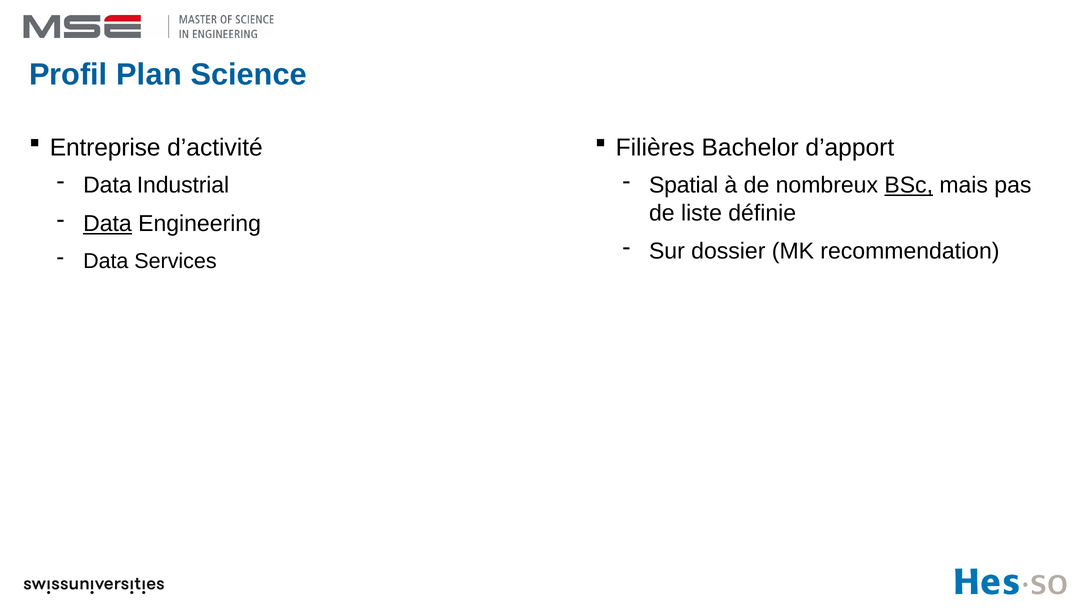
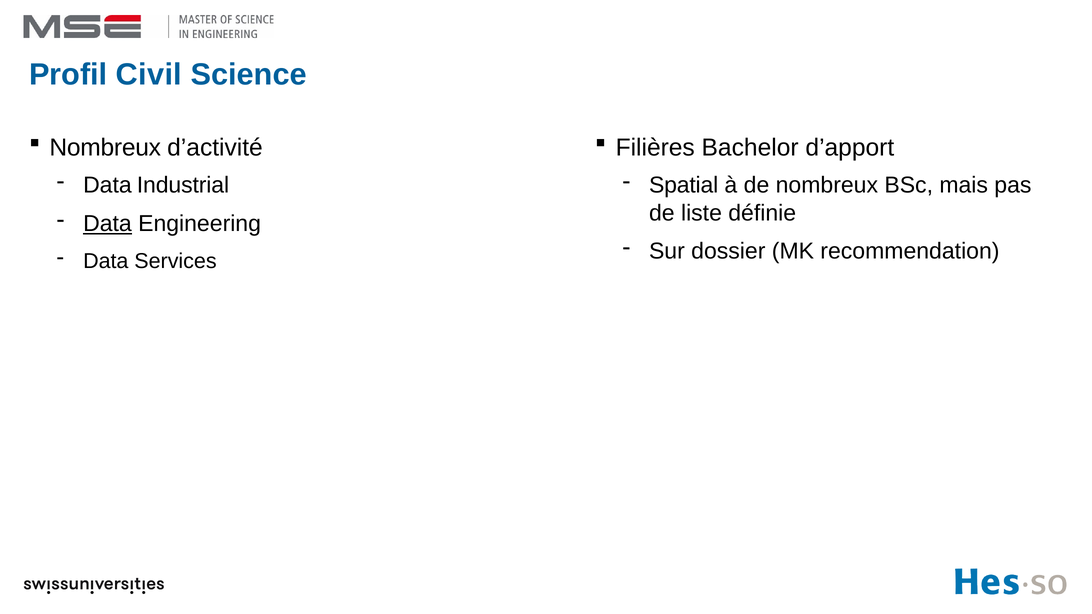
Plan: Plan -> Civil (149, 75)
Entreprise: Entreprise -> Nombreux (105, 148)
BSc underline: present -> none (909, 185)
